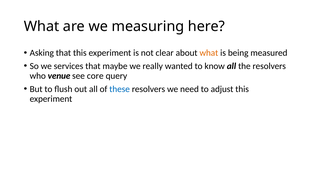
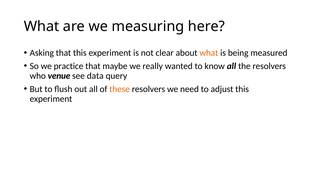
services: services -> practice (69, 66)
core: core -> data (95, 76)
these colour: blue -> orange (120, 89)
